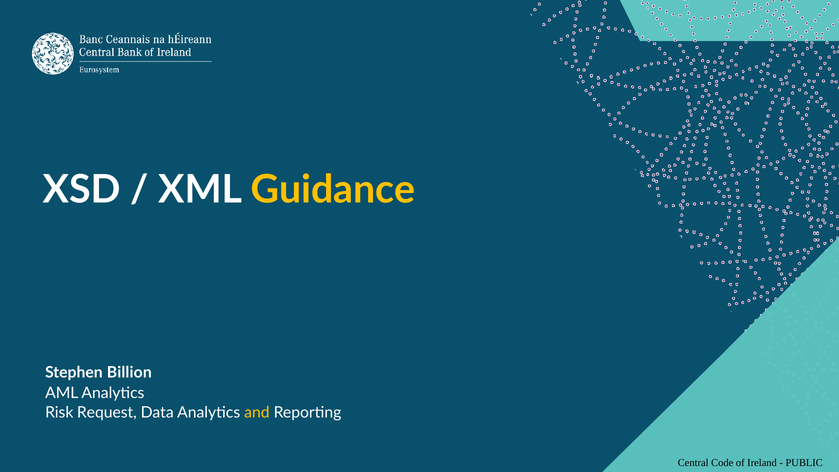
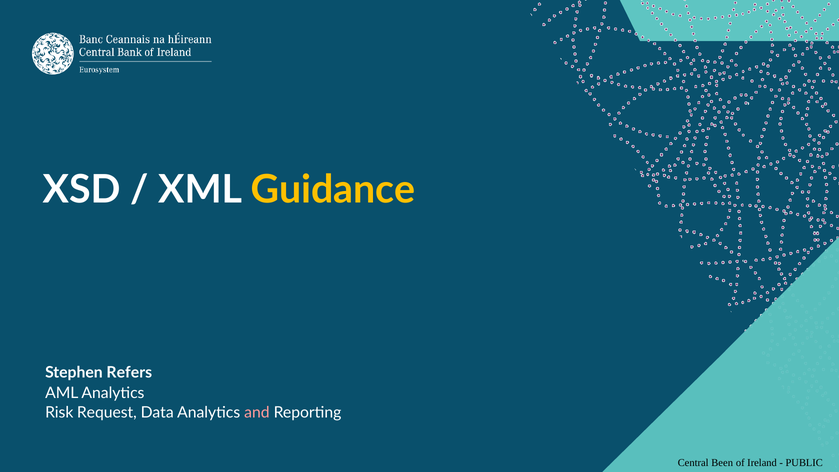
Billion: Billion -> Refers (129, 372)
and colour: yellow -> pink (257, 413)
Code: Code -> Been (722, 463)
